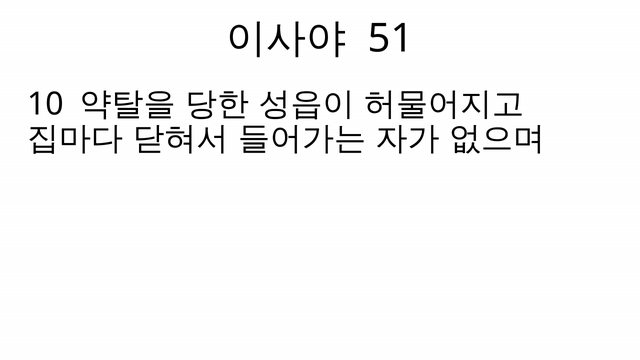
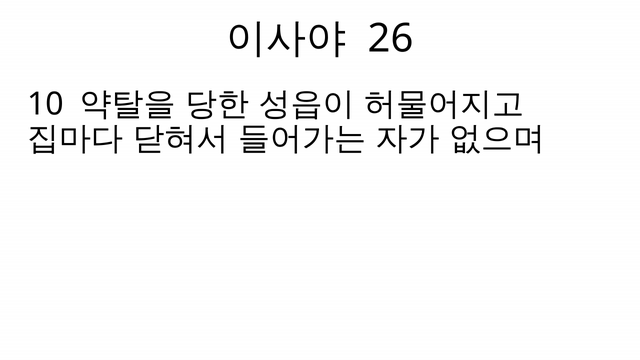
51: 51 -> 26 (391, 39)
